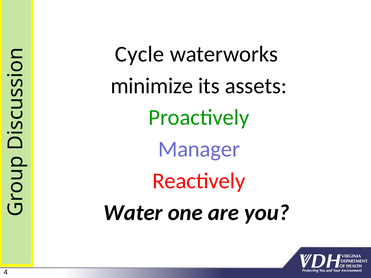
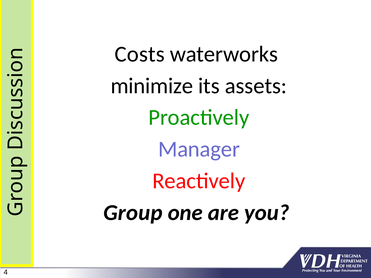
Cycle: Cycle -> Costs (140, 54)
Water: Water -> Group (133, 213)
